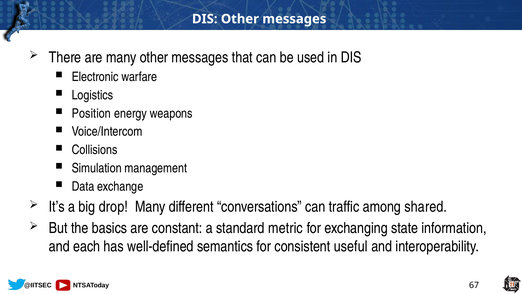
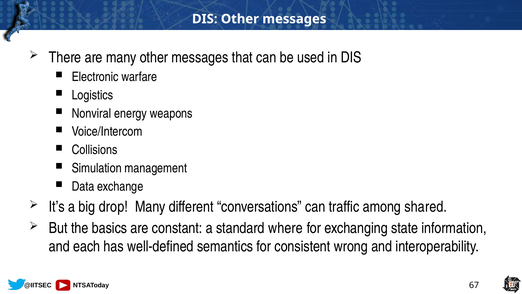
Position: Position -> Nonviral (91, 113)
metric: metric -> where (285, 228)
useful: useful -> wrong (351, 246)
